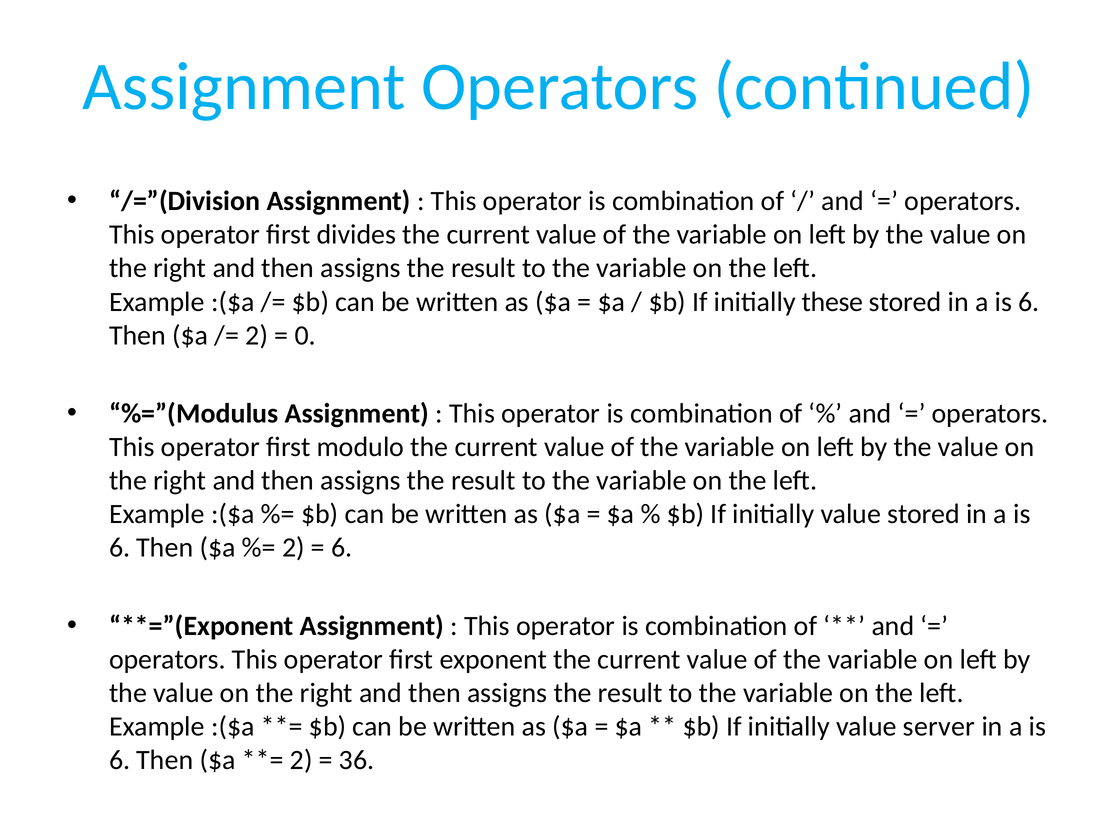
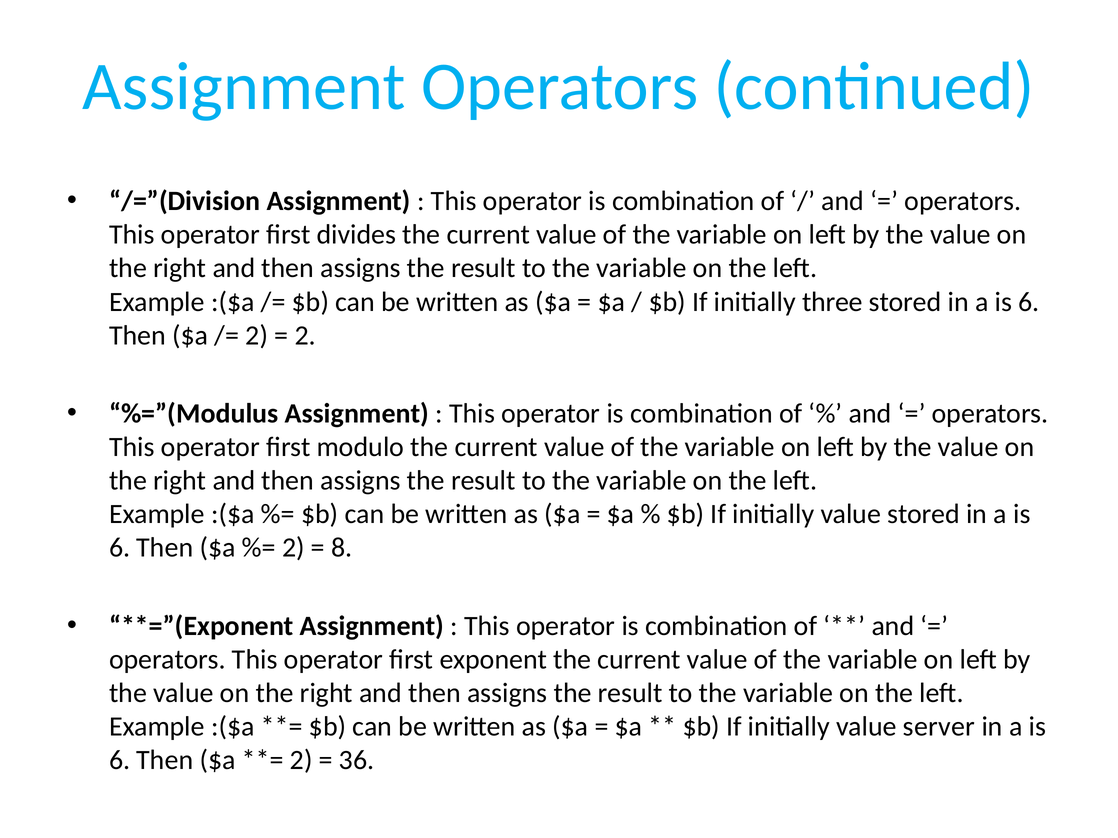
these: these -> three (832, 302)
0: 0 -> 2 (305, 336)
6: 6 -> 8 (342, 548)
